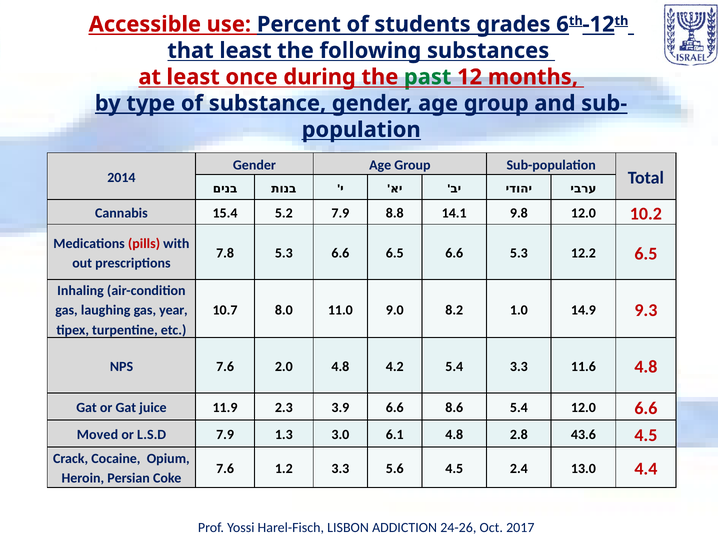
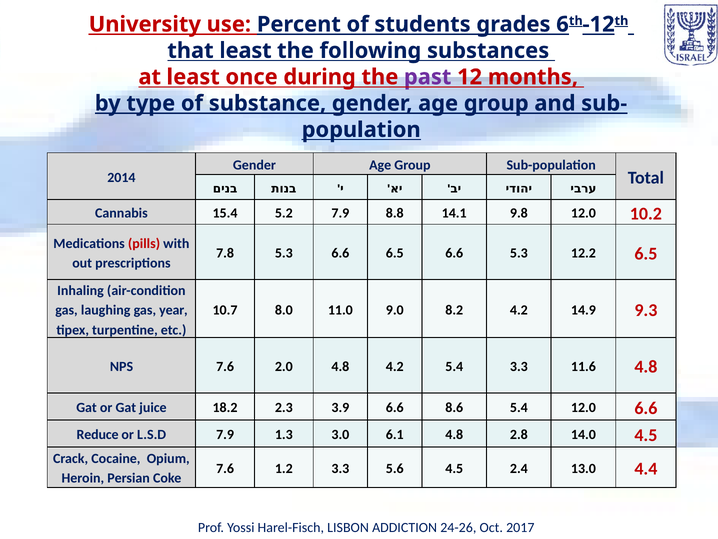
Accessible: Accessible -> University (145, 24)
past colour: green -> purple (428, 77)
8.2 1.0: 1.0 -> 4.2 (519, 310)
11.9: 11.9 -> 18.2 (225, 407)
Moved: Moved -> Reduce (98, 434)
43.6: 43.6 -> 14.0 (583, 434)
